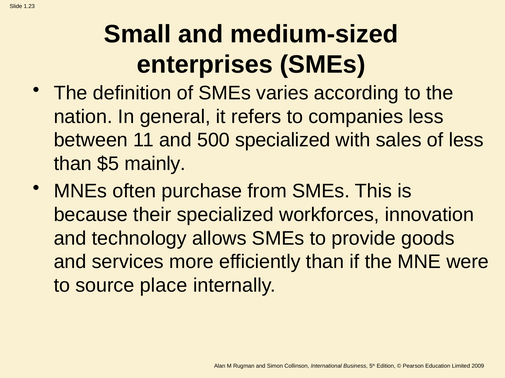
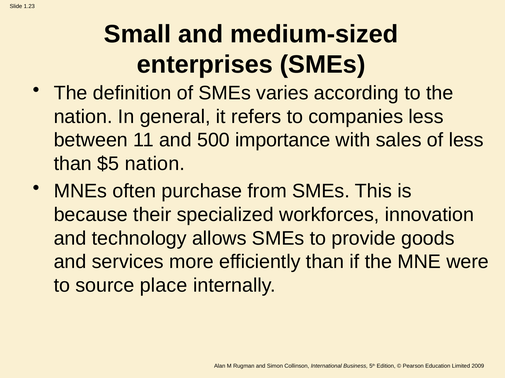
500 specialized: specialized -> importance (283, 140)
$5 mainly: mainly -> nation (155, 164)
